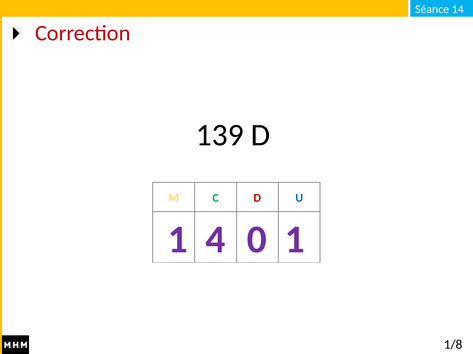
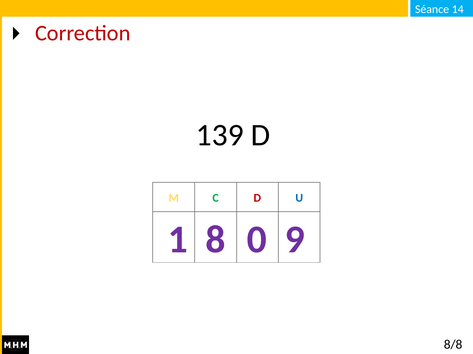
4: 4 -> 8 (216, 240)
0 1: 1 -> 9 (295, 240)
1/8: 1/8 -> 8/8 (453, 345)
